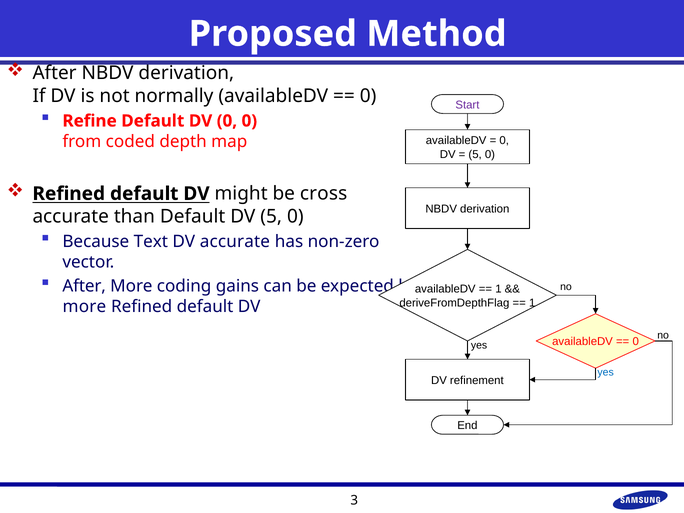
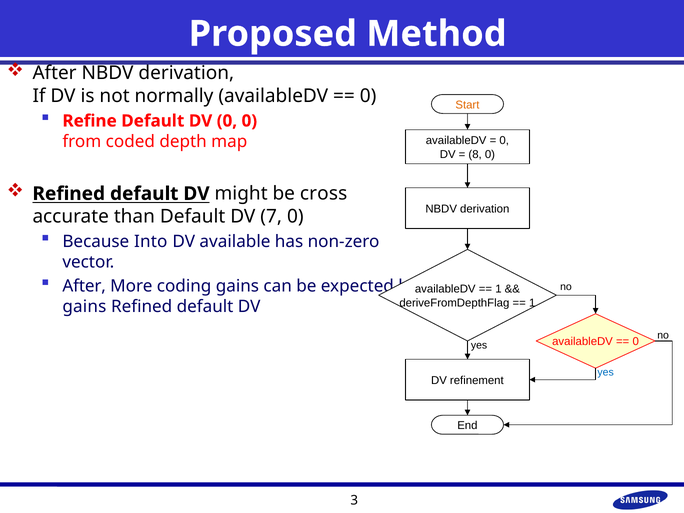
Start colour: purple -> orange (467, 105)
5: 5 -> 8 (475, 154)
DV 5: 5 -> 7 (271, 216)
Text: Text -> Into (151, 241)
DV accurate: accurate -> available (235, 241)
more: more -> gains (84, 306)
